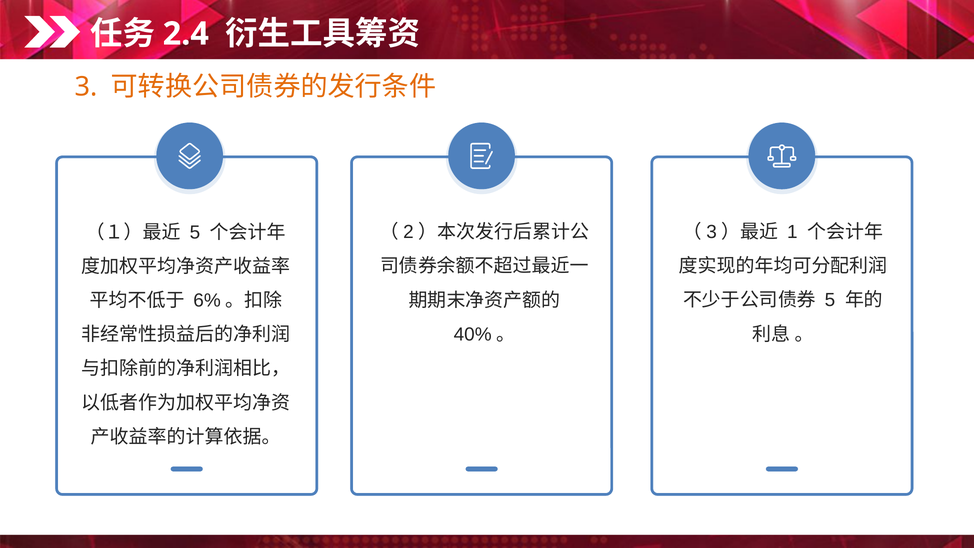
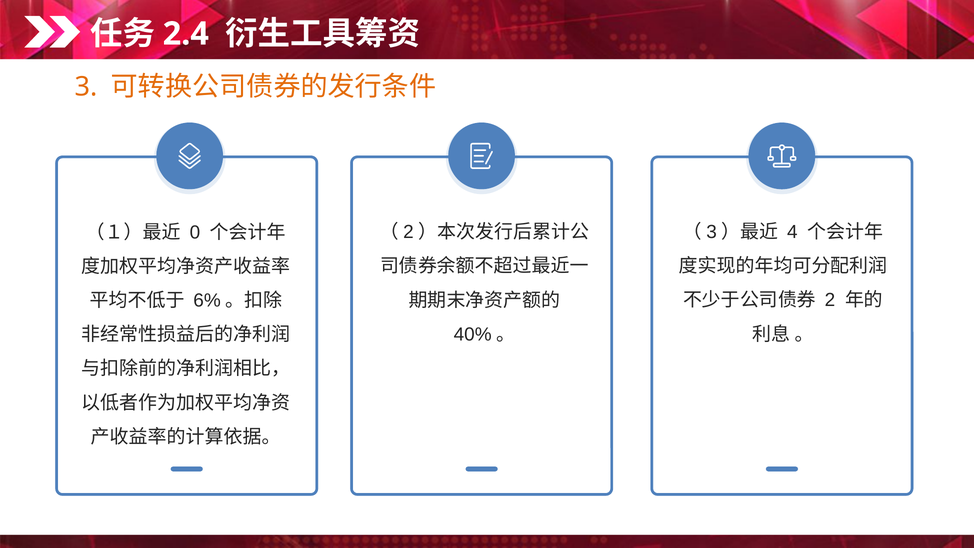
1: 1 -> 4 (792, 232)
5: 5 -> 0 (195, 232)
5: 5 -> 2 (830, 300)
